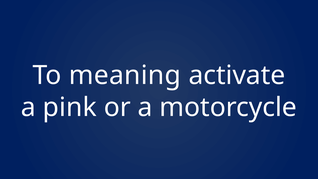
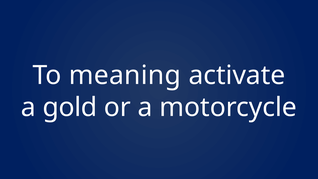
pink: pink -> gold (70, 107)
